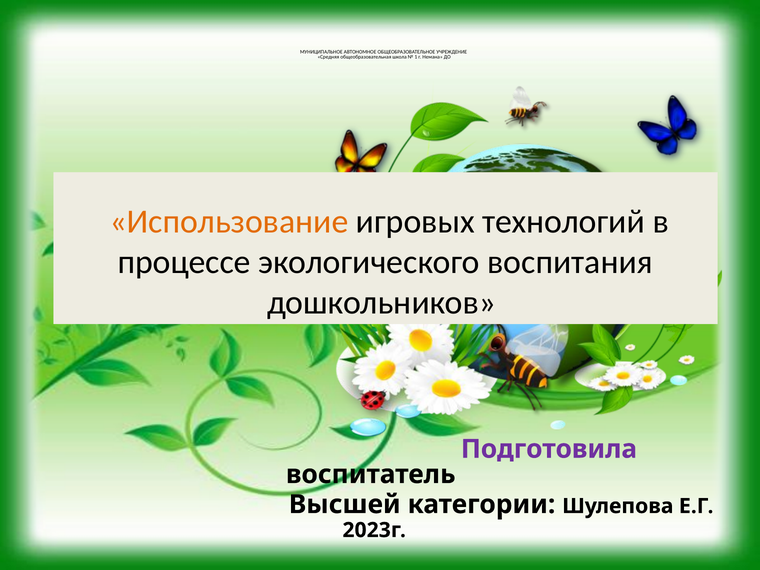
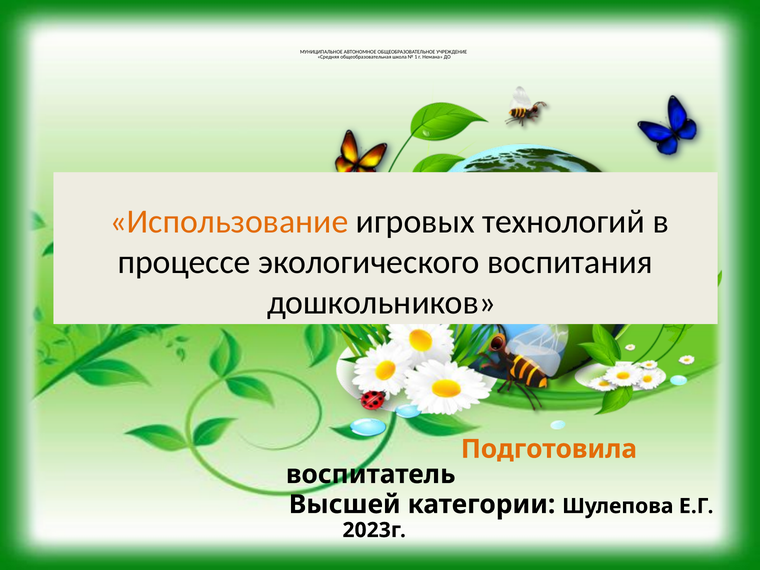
Подготовила colour: purple -> orange (549, 449)
